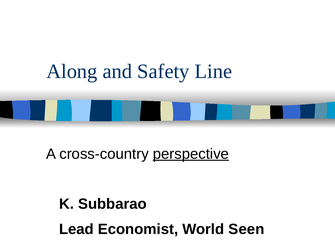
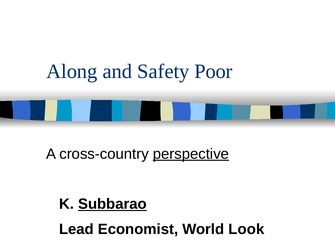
Line: Line -> Poor (213, 72)
Subbarao underline: none -> present (112, 204)
Seen: Seen -> Look (246, 230)
